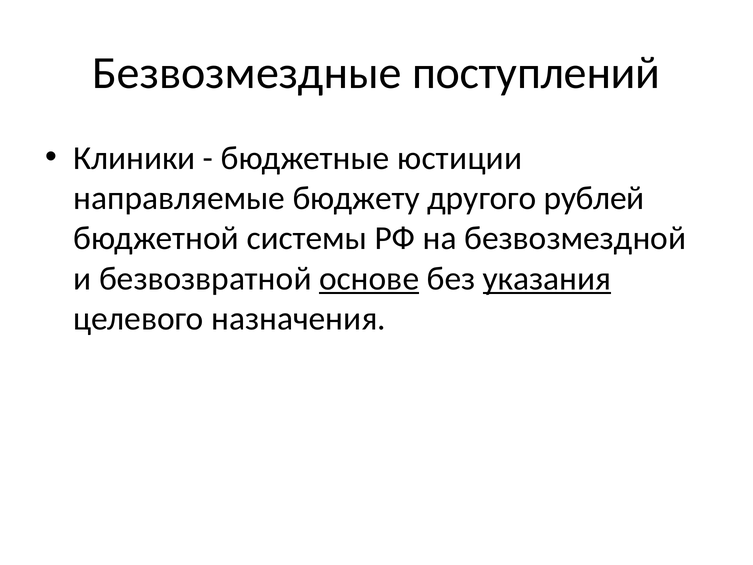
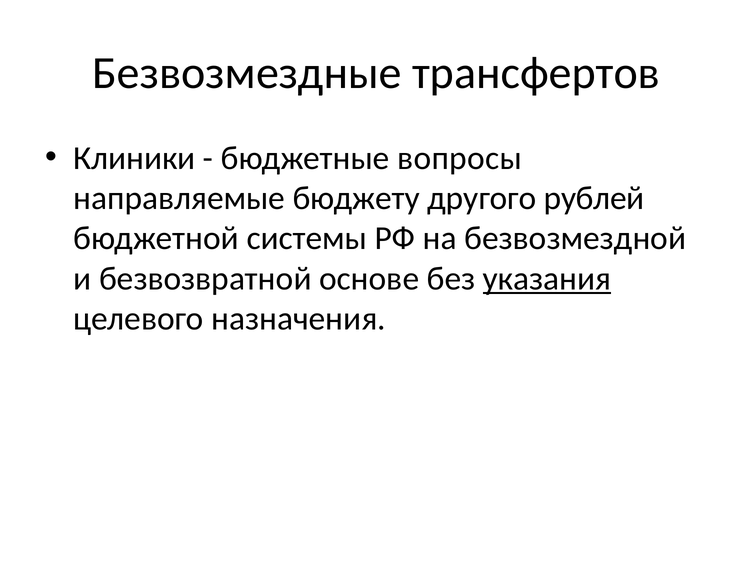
поступлений: поступлений -> трансфертов (536, 73)
юстиции: юстиции -> вопросы (460, 158)
основе underline: present -> none (369, 278)
